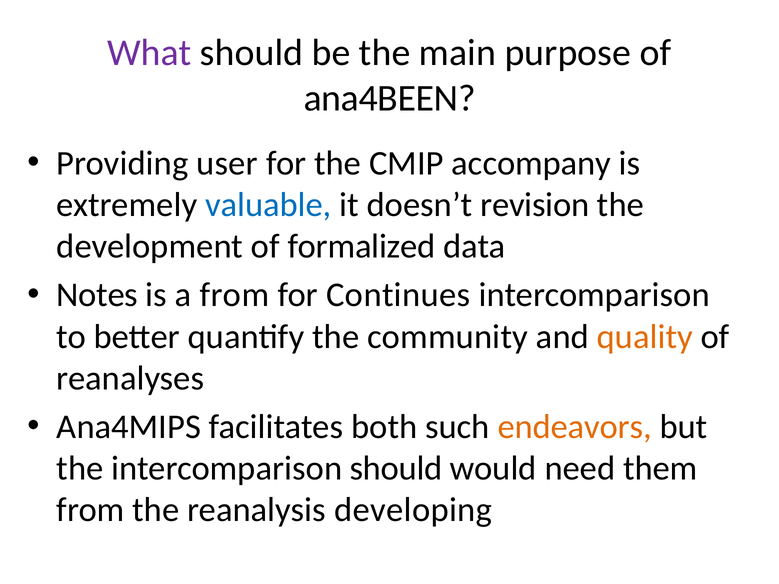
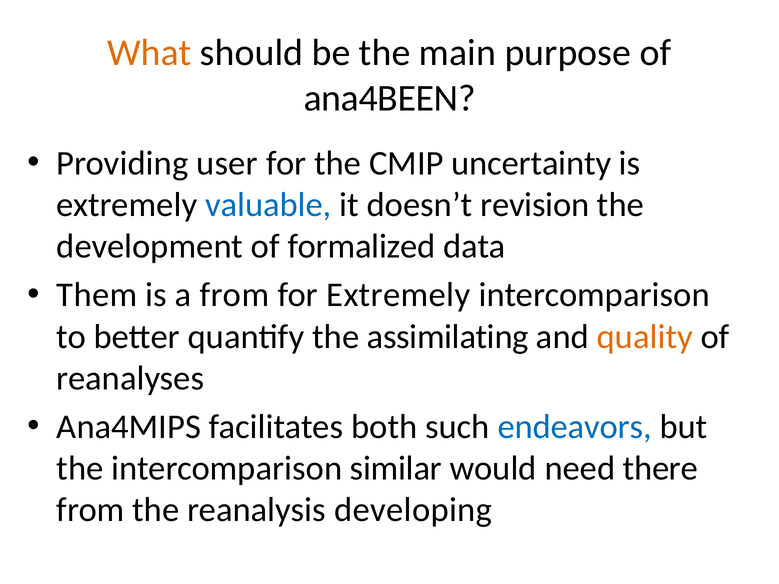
What colour: purple -> orange (149, 53)
accompany: accompany -> uncertainty (531, 163)
Notes: Notes -> Them (97, 295)
for Continues: Continues -> Extremely (398, 295)
community: community -> assimilating (448, 337)
endeavors colour: orange -> blue (575, 427)
intercomparison should: should -> similar (396, 468)
them: them -> there (660, 468)
